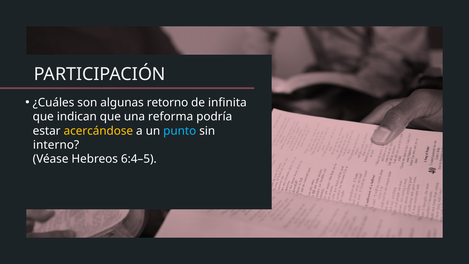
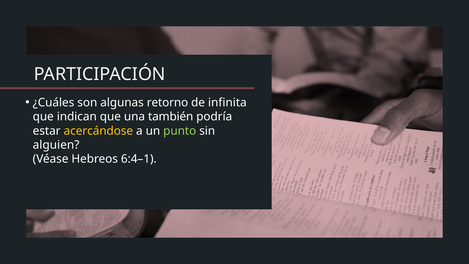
reforma: reforma -> también (171, 117)
punto colour: light blue -> light green (180, 131)
interno: interno -> alguien (56, 145)
6:4–5: 6:4–5 -> 6:4–1 (139, 159)
